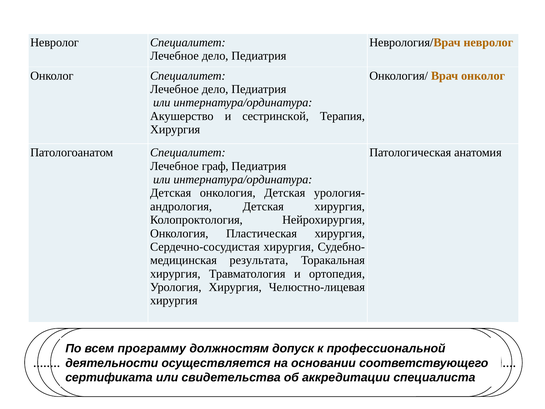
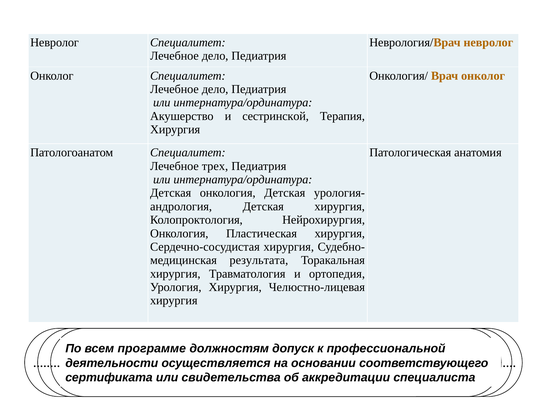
граф: граф -> трех (215, 166)
программу: программу -> программе (152, 348)
